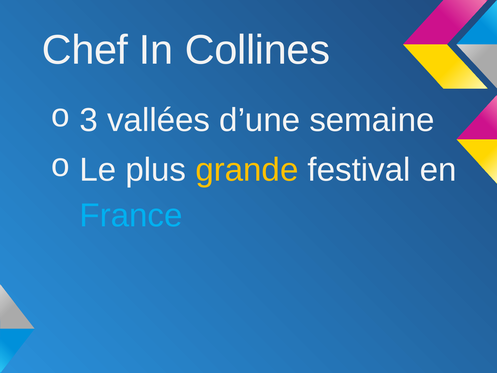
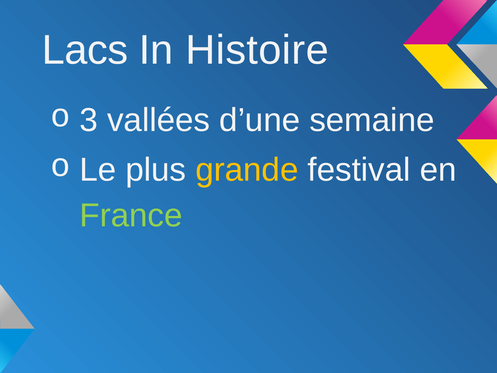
Chef: Chef -> Lacs (85, 50)
Collines: Collines -> Histoire (257, 50)
France colour: light blue -> light green (131, 215)
